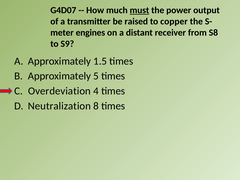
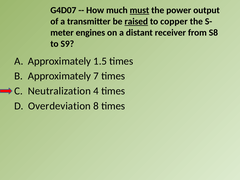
raised underline: none -> present (136, 21)
5: 5 -> 7 (96, 76)
Overdeviation: Overdeviation -> Neutralization (59, 91)
Neutralization: Neutralization -> Overdeviation (59, 106)
